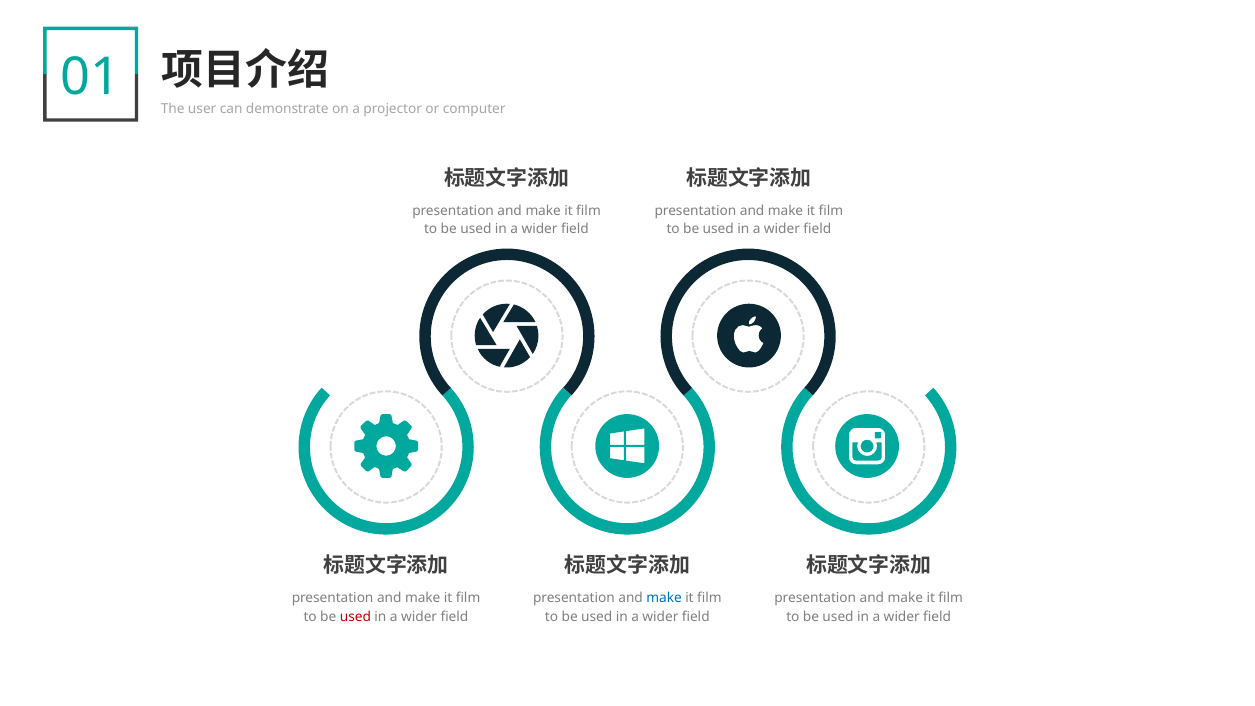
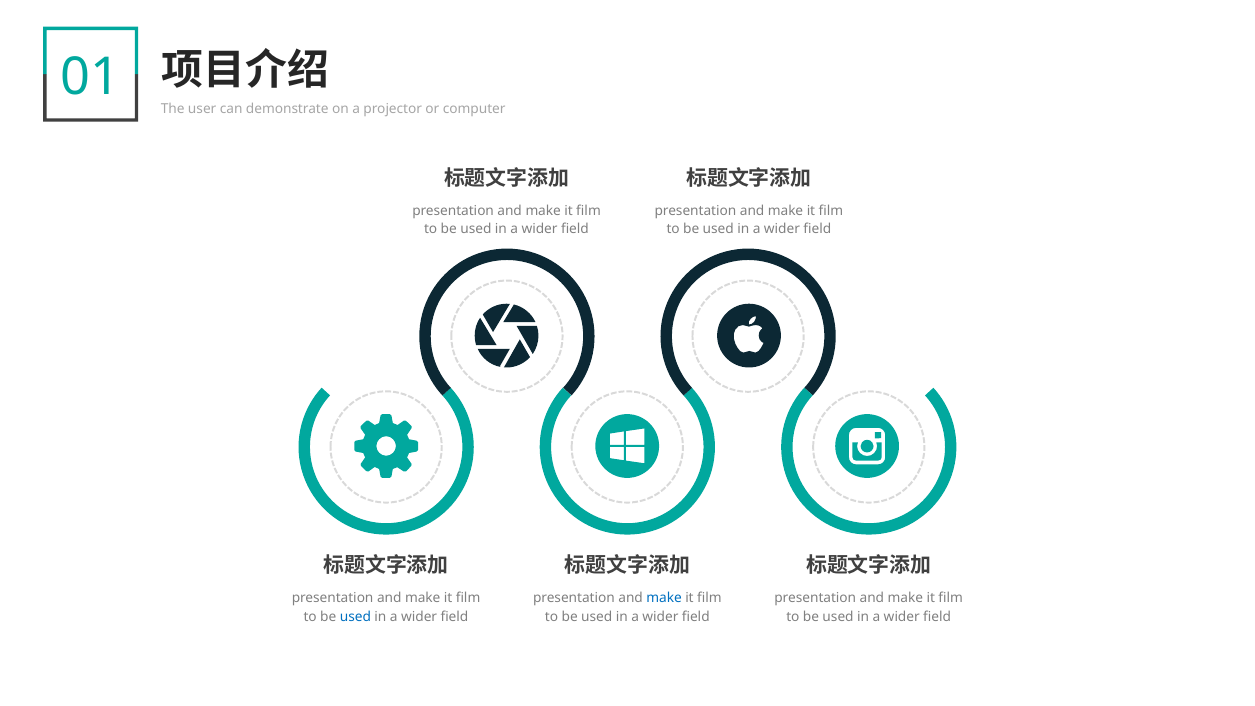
used colour: red -> blue (355, 617)
